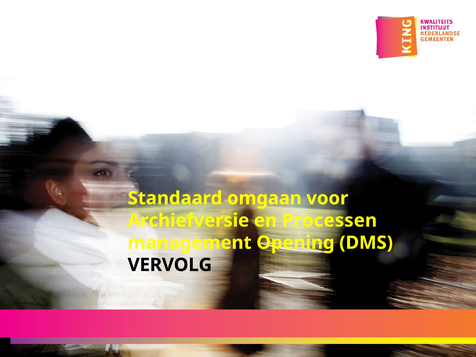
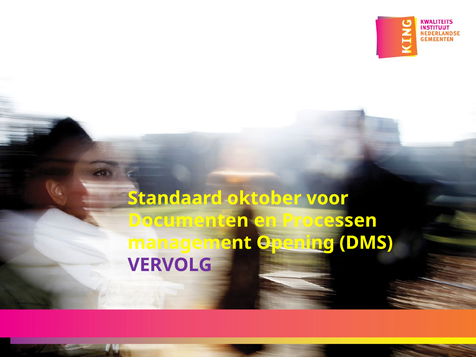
omgaan: omgaan -> oktober (264, 198)
Archiefversie: Archiefversie -> Documenten (188, 220)
VERVOLG colour: black -> purple (170, 265)
